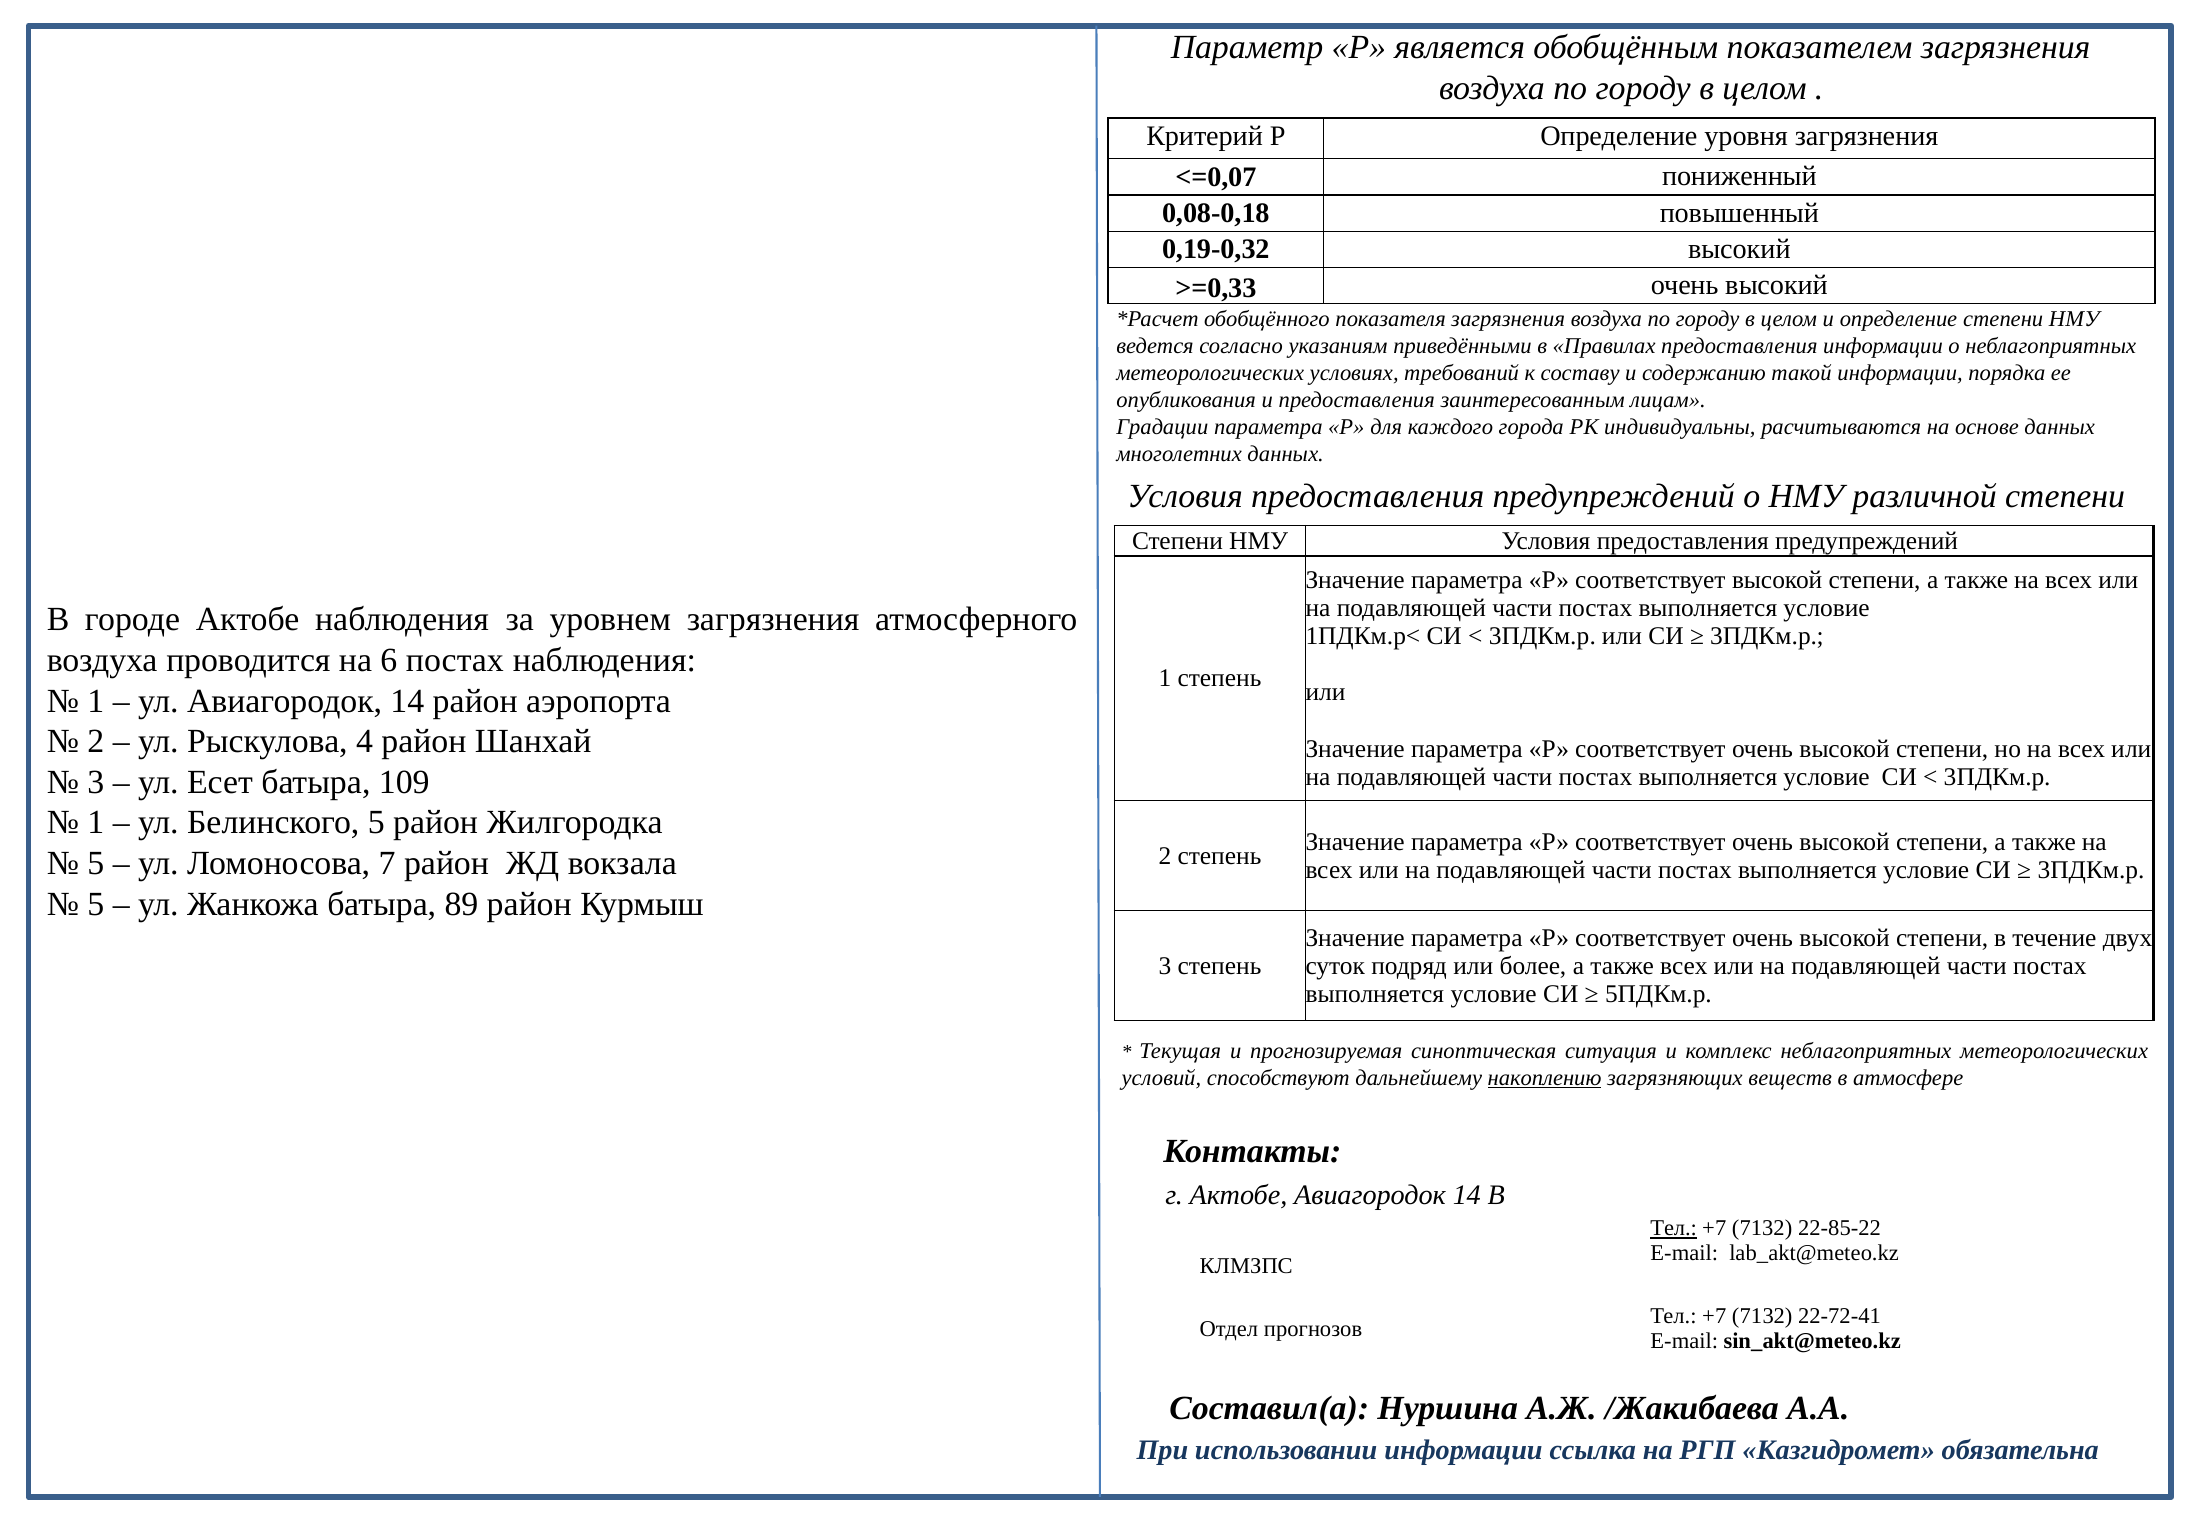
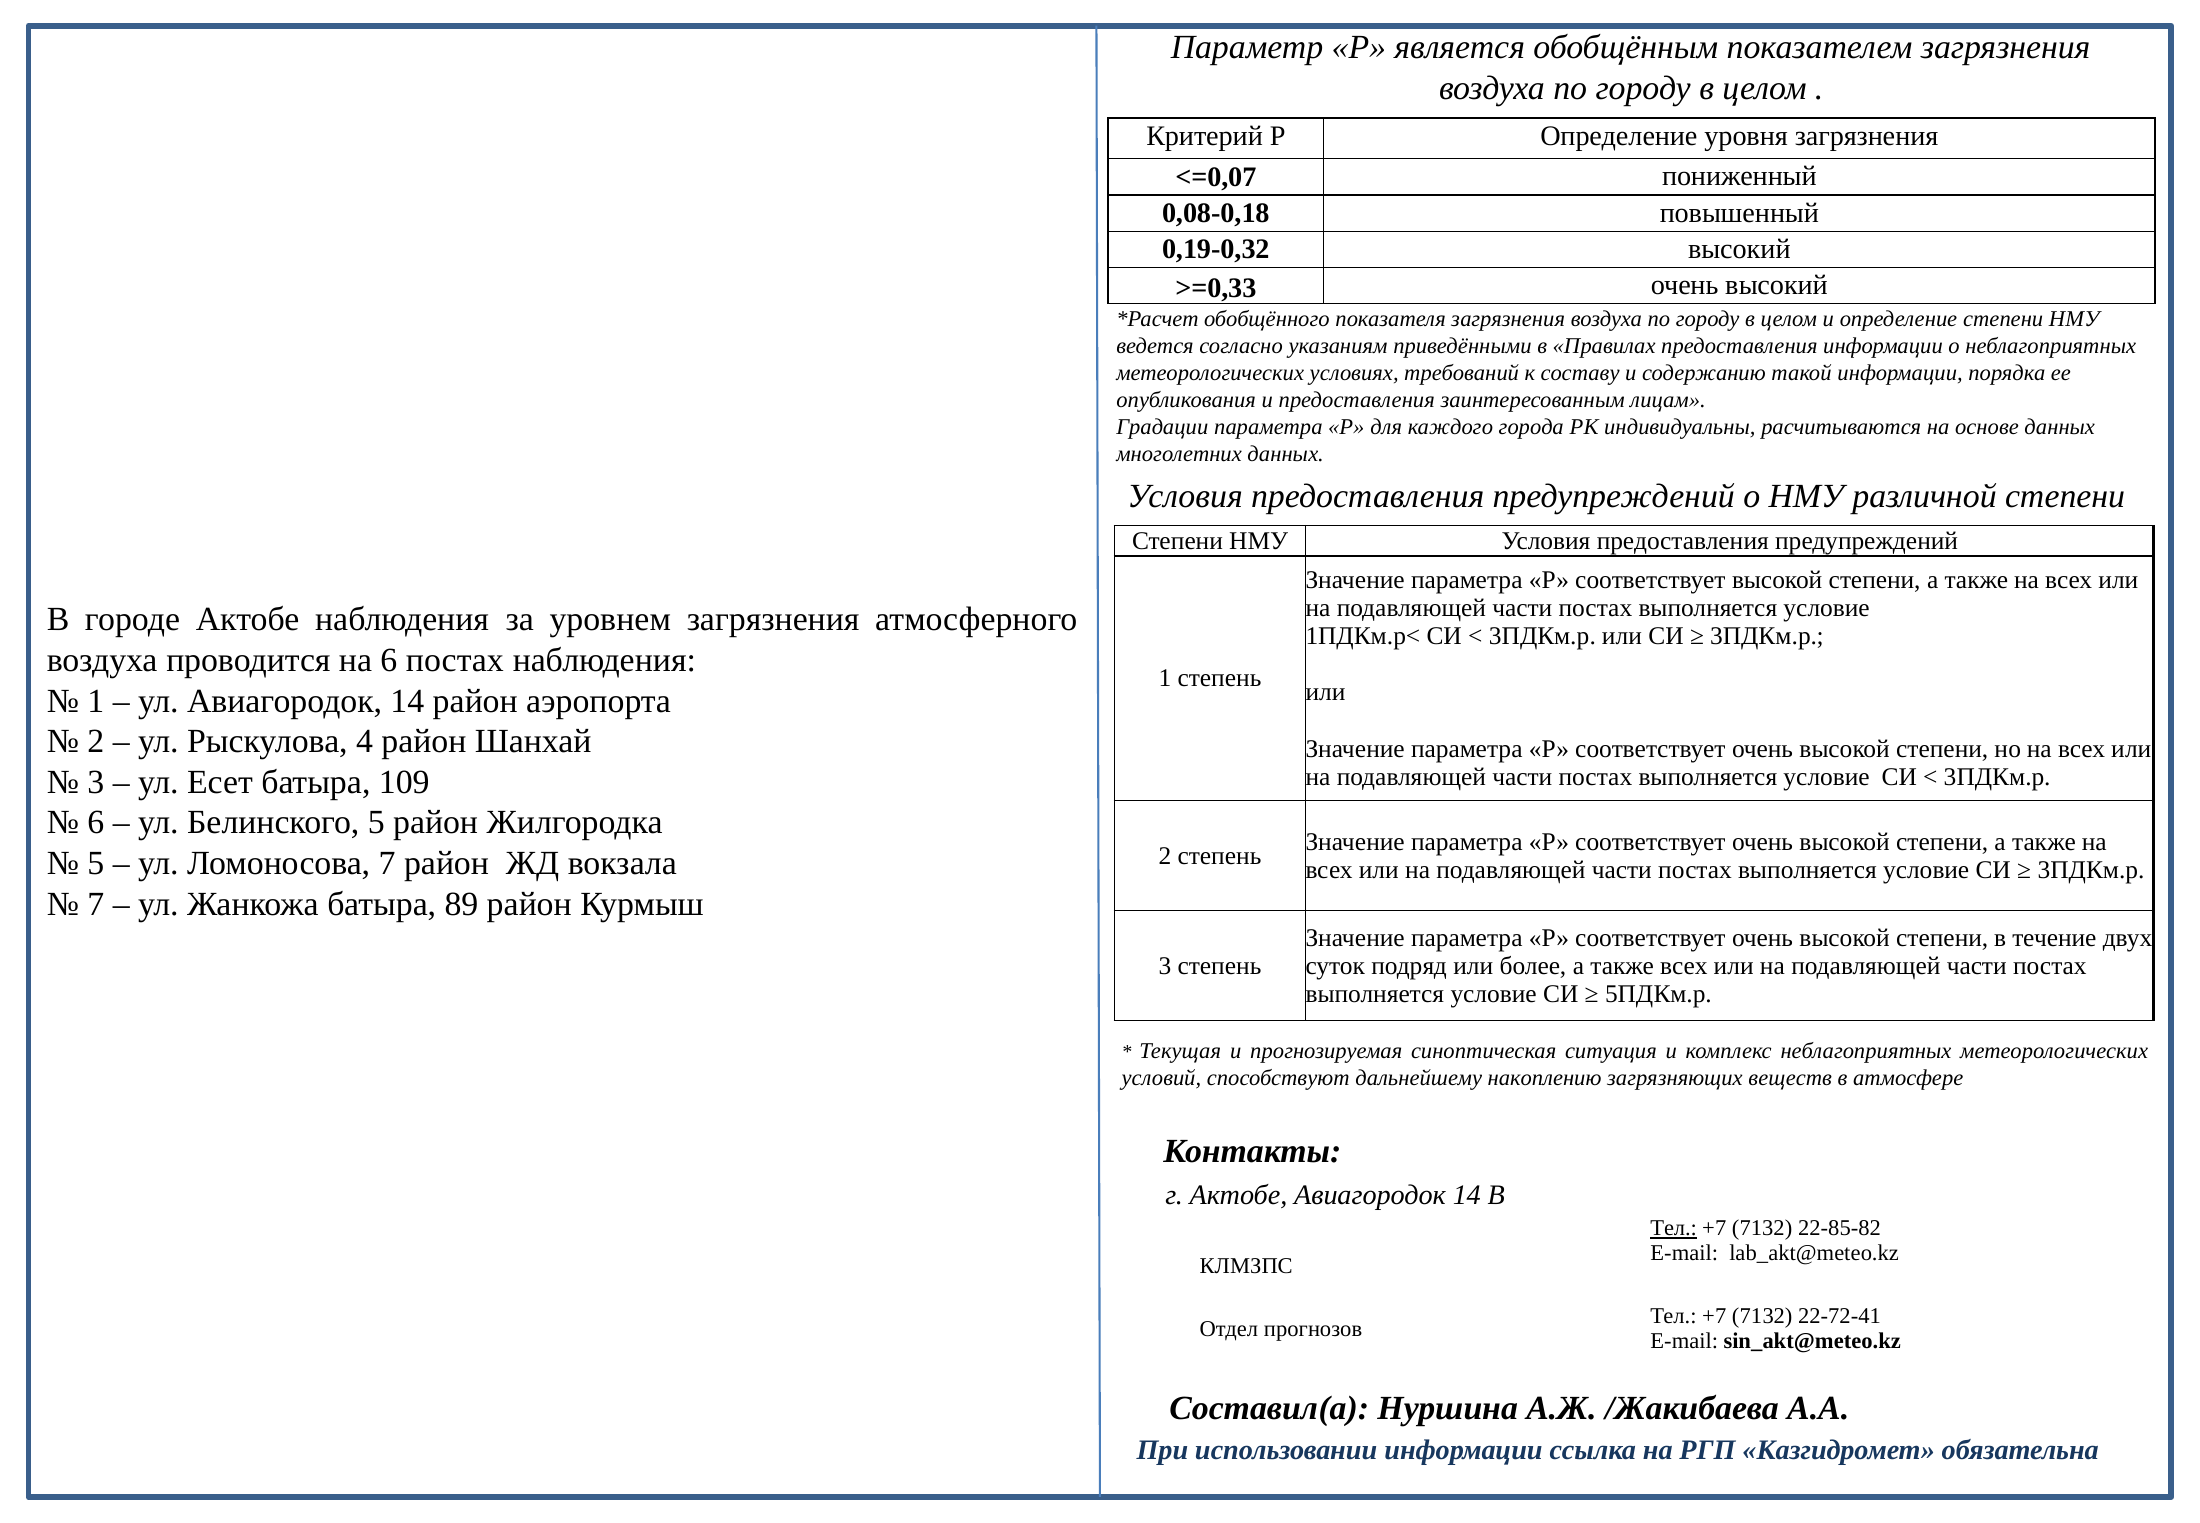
1: 1 -> 6 (96, 823)
5: 5 -> 7 (96, 904)
накоплению underline: present -> none (1545, 1078)
22-85-22: 22-85-22 -> 22-85-82 (1839, 1228)
